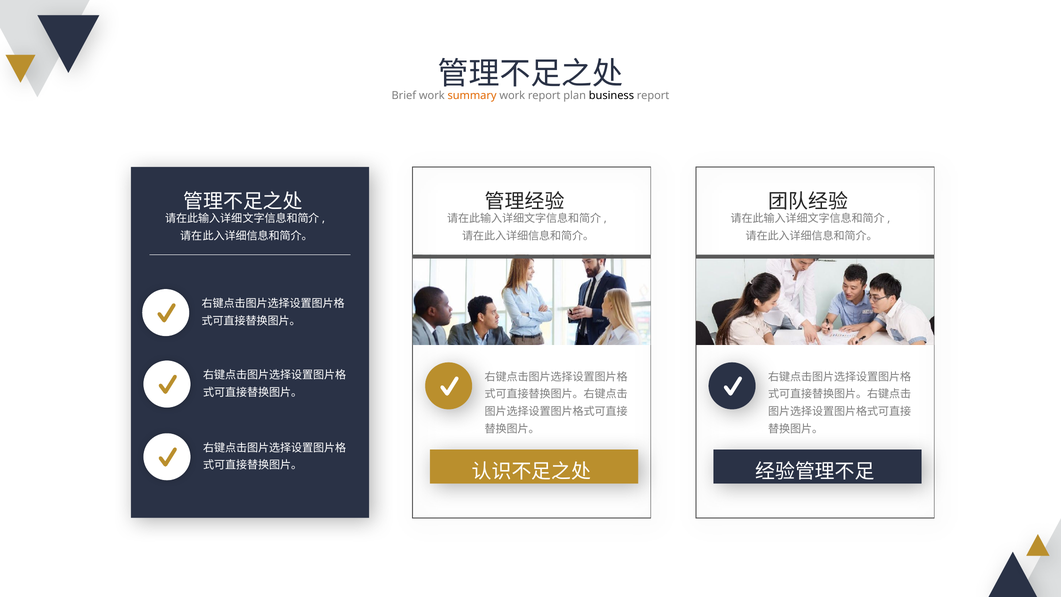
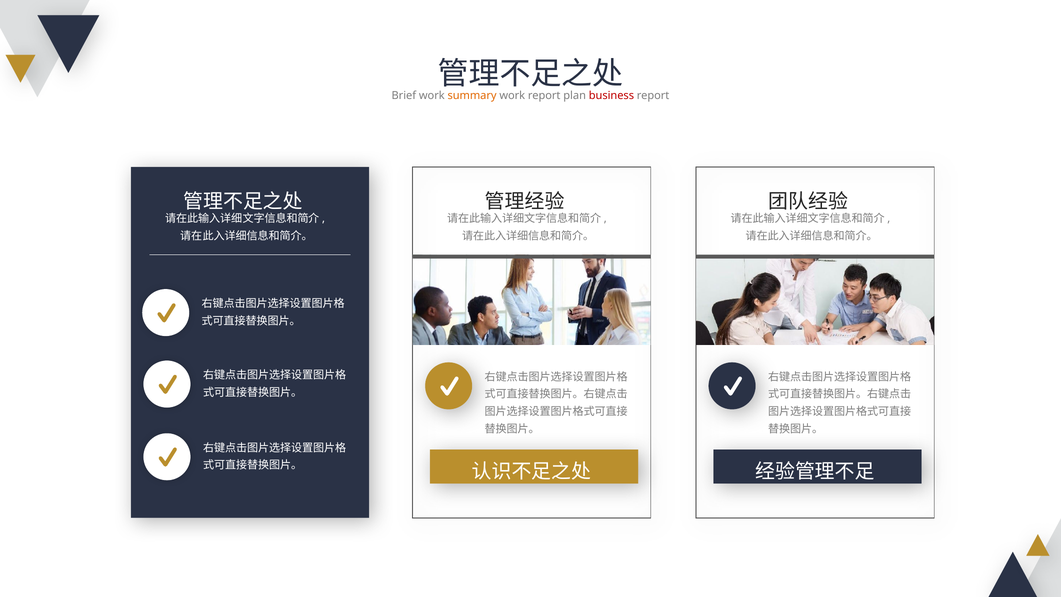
business colour: black -> red (611, 96)
